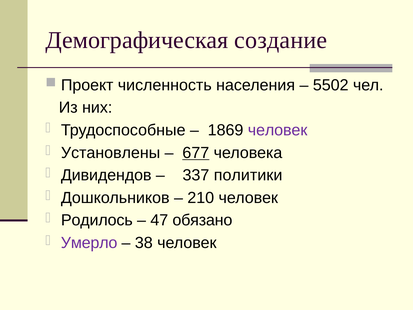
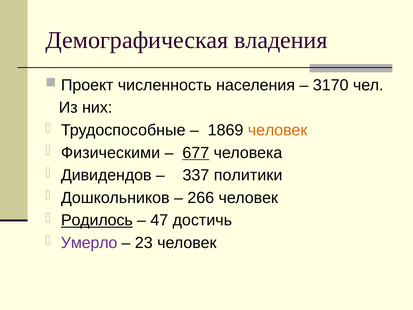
создание: создание -> владения (281, 40)
5502: 5502 -> 3170 (331, 85)
человек colour: purple -> orange (278, 130)
Установлены: Установлены -> Физическими (111, 153)
210: 210 -> 266 (201, 198)
Родилось underline: none -> present (97, 220)
обязано: обязано -> достичь (202, 220)
38: 38 -> 23 (144, 243)
